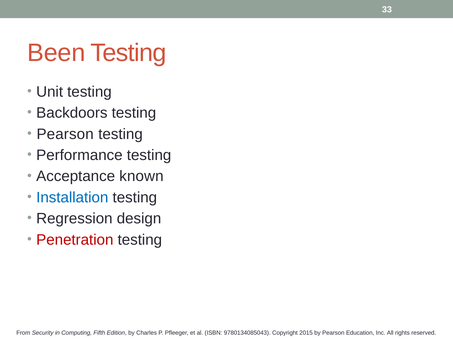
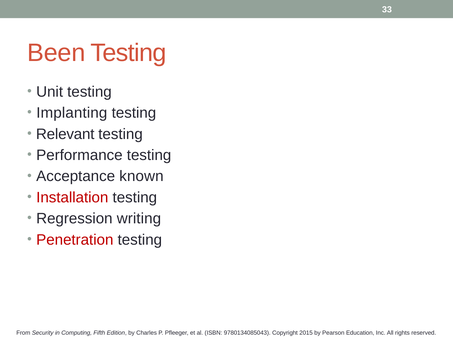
Backdoors: Backdoors -> Implanting (72, 113)
Pearson: Pearson -> Relevant (65, 134)
Installation colour: blue -> red (72, 197)
design: design -> writing (139, 218)
